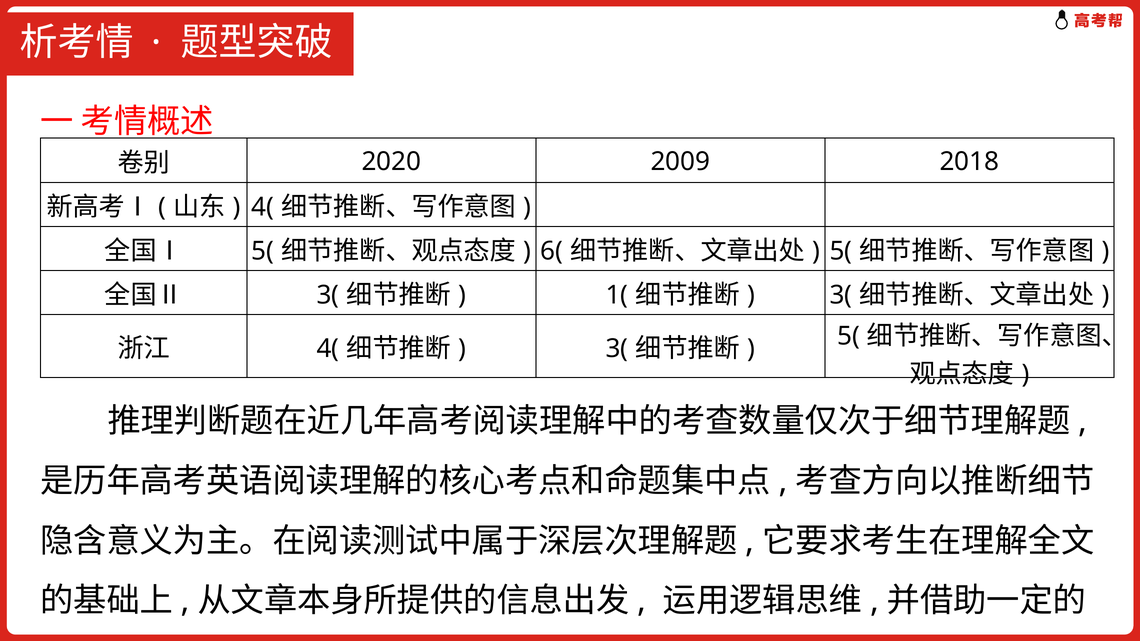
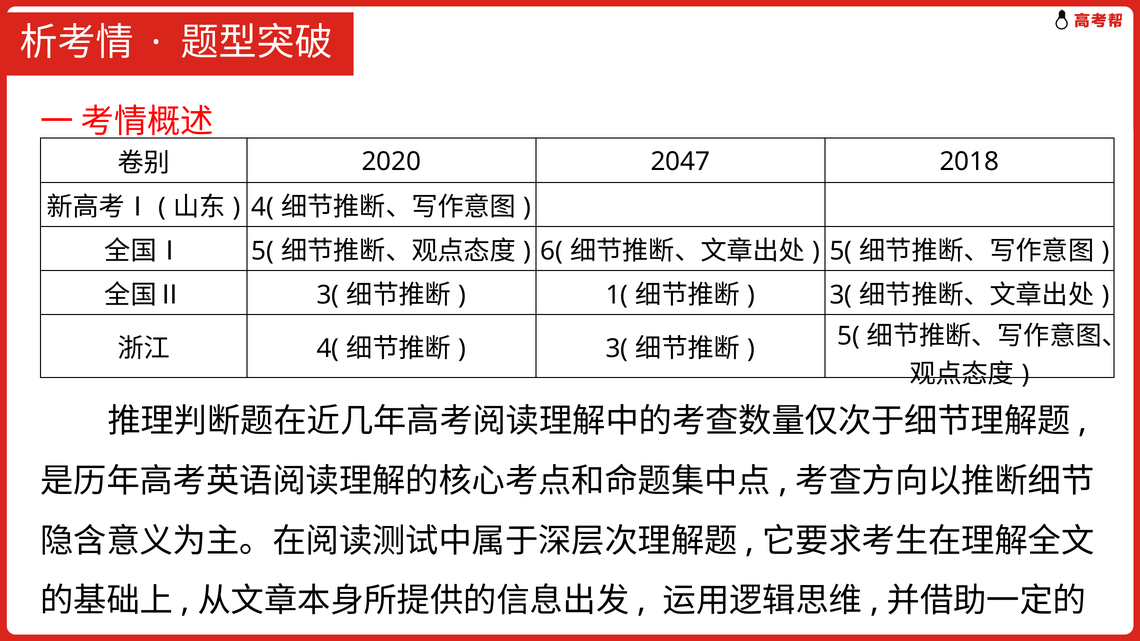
2009: 2009 -> 2047 (680, 162)
